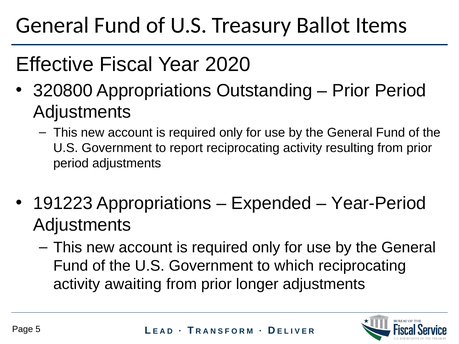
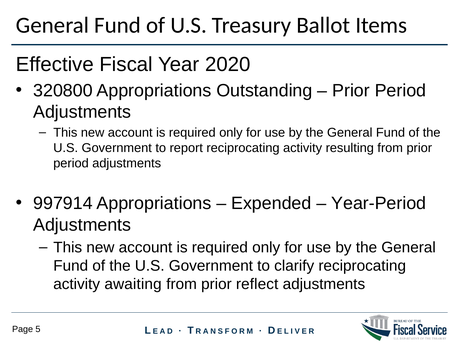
191223: 191223 -> 997914 (63, 204)
which: which -> clarify (294, 266)
longer: longer -> reflect (257, 284)
